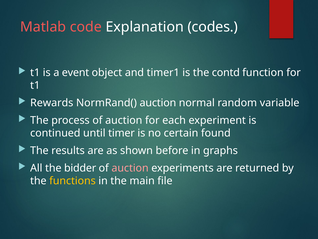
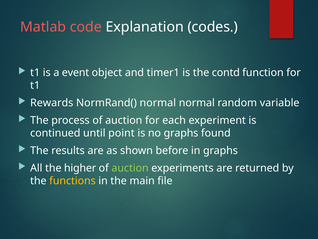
NormRand( auction: auction -> normal (158, 103)
timer: timer -> point (121, 133)
no certain: certain -> graphs (181, 133)
bidder: bidder -> higher (80, 168)
auction colour: pink -> light green (130, 168)
